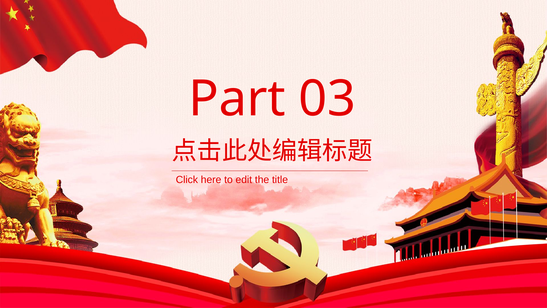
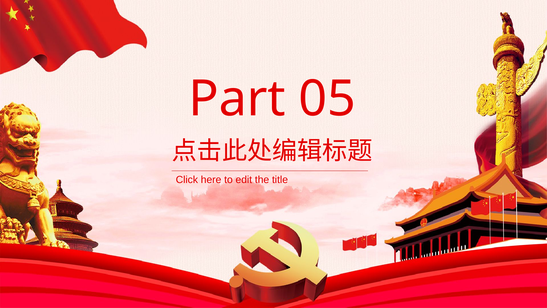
03: 03 -> 05 (327, 99)
